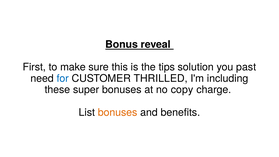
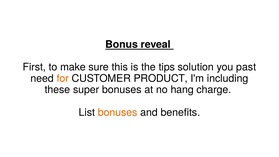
for colour: blue -> orange (63, 78)
THRILLED: THRILLED -> PRODUCT (161, 78)
copy: copy -> hang (182, 90)
